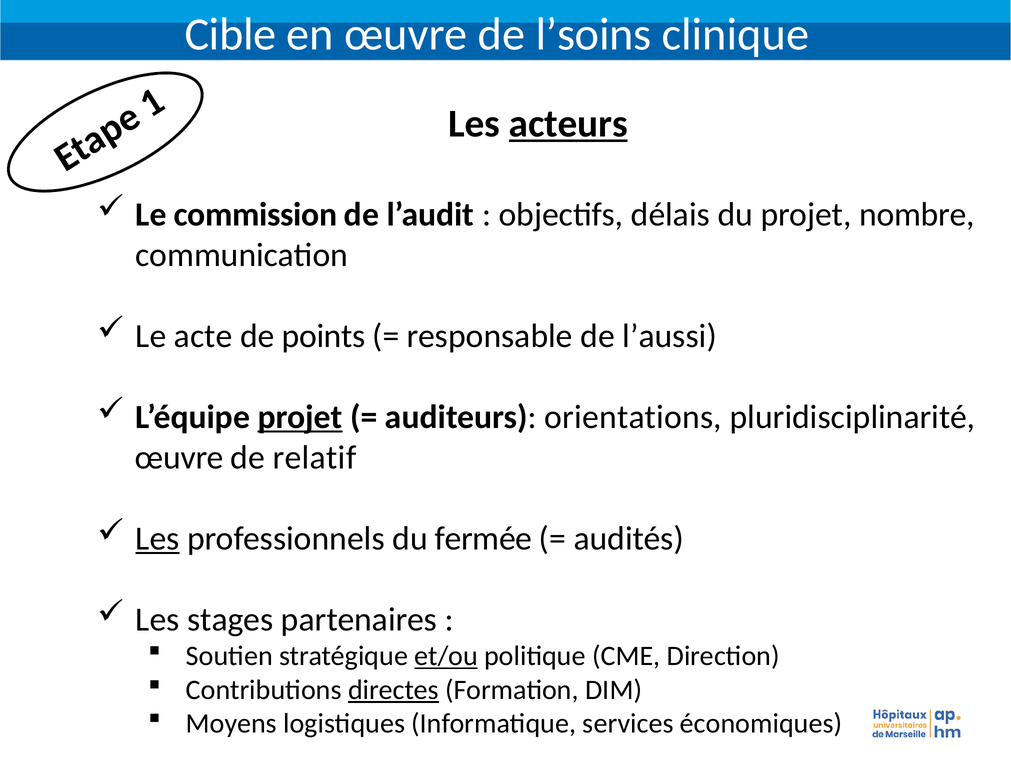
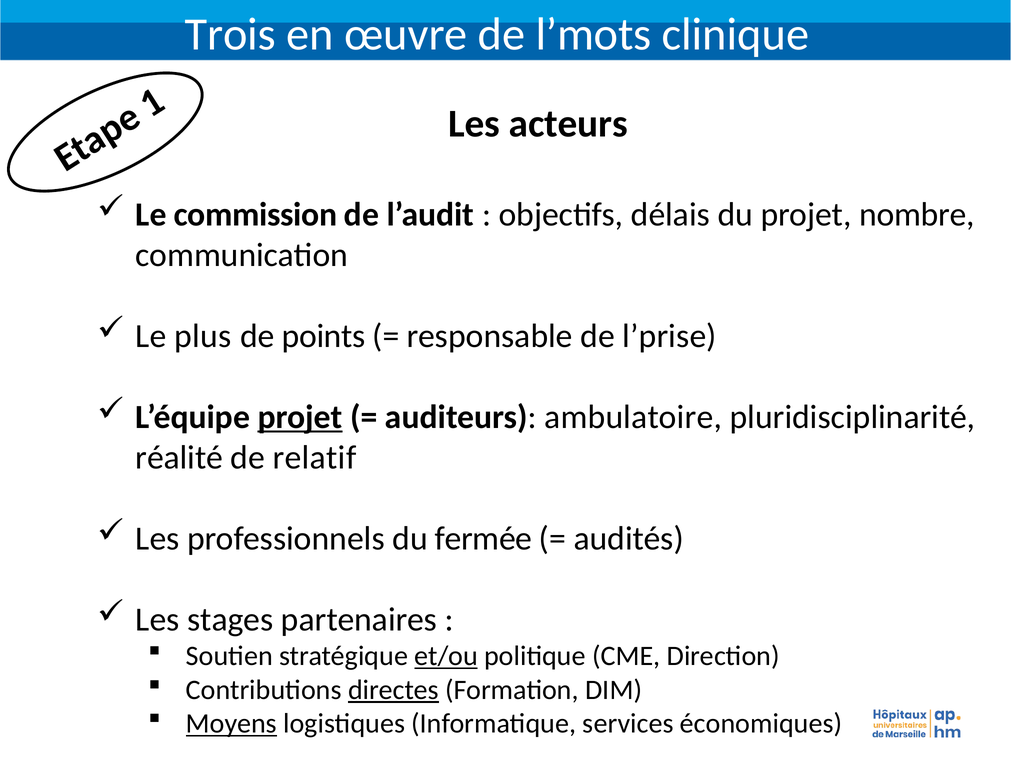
Cible: Cible -> Trois (230, 34)
l’soins: l’soins -> l’mots (593, 34)
acteurs underline: present -> none (568, 124)
acte: acte -> plus (203, 336)
l’aussi: l’aussi -> l’prise (670, 336)
orientations: orientations -> ambulatoire (633, 417)
œuvre: œuvre -> réalité (179, 457)
Les underline: present -> none (157, 538)
Moyens underline: none -> present (231, 723)
